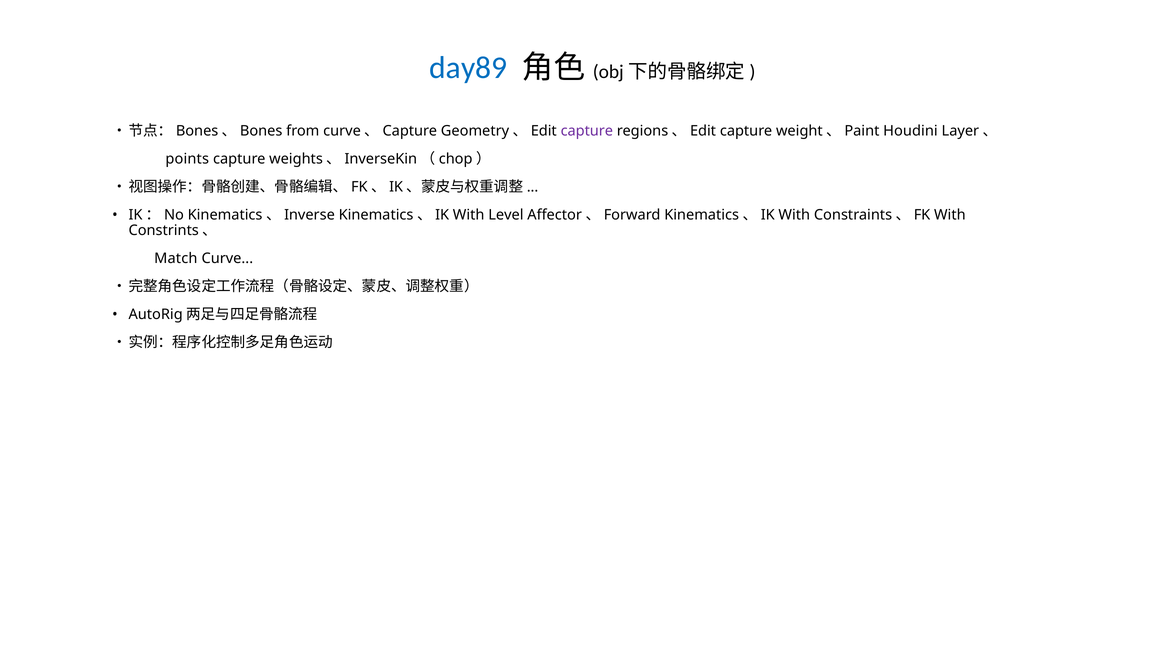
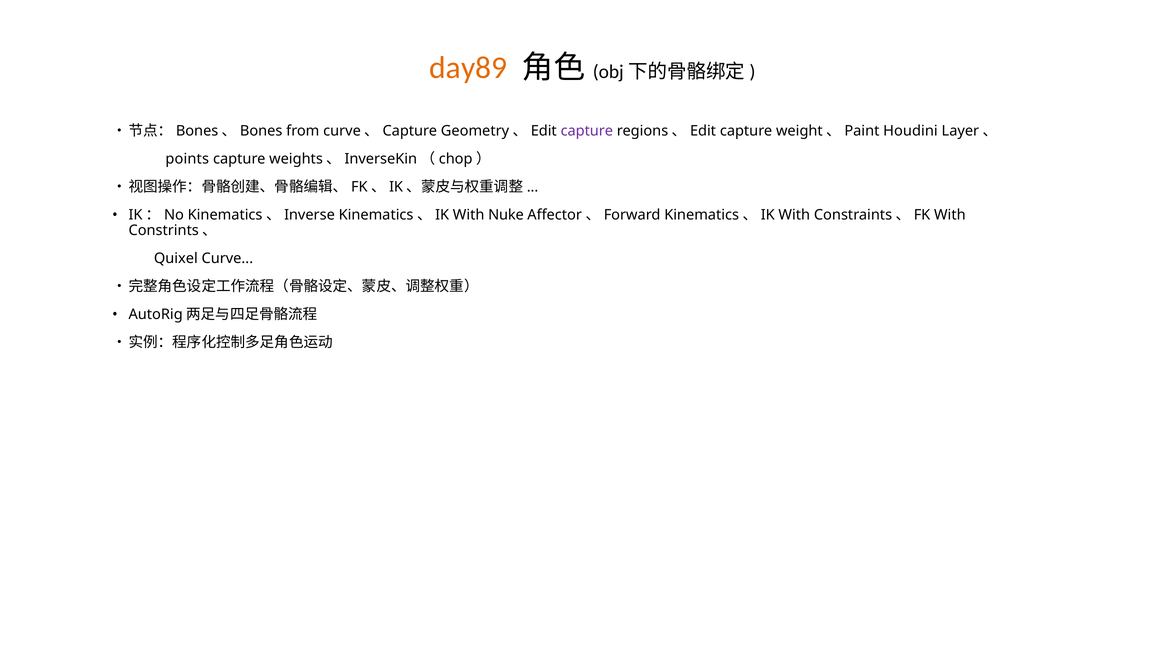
day89 colour: blue -> orange (468, 68)
Level: Level -> Nuke (506, 215)
Match: Match -> Quixel (176, 258)
